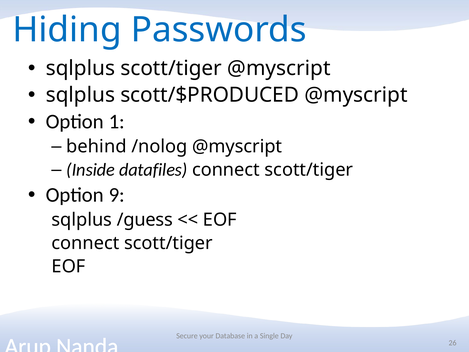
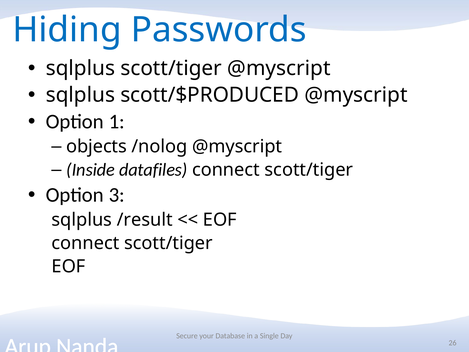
behind: behind -> objects (97, 146)
9: 9 -> 3 (117, 195)
/guess: /guess -> /result (145, 220)
